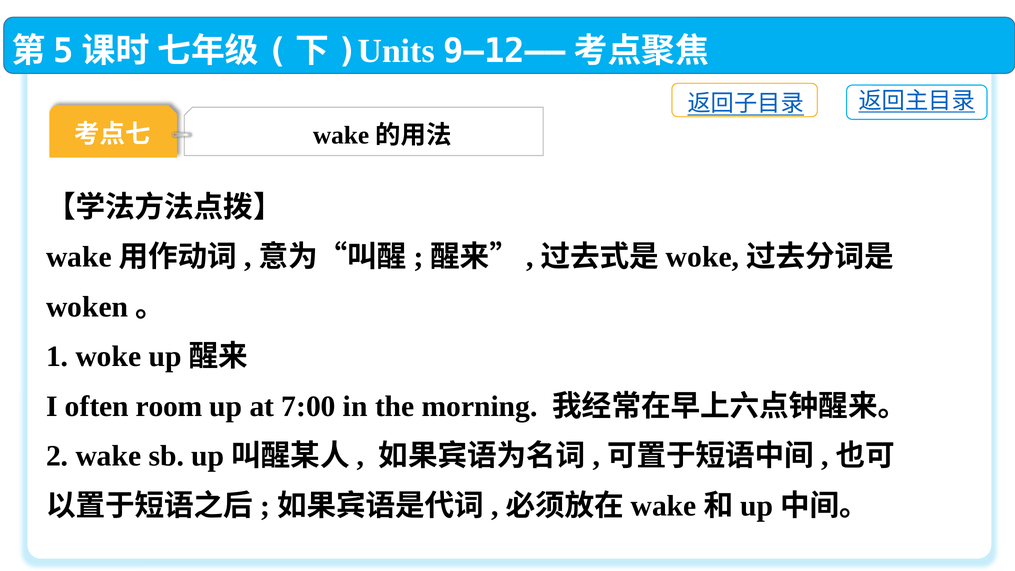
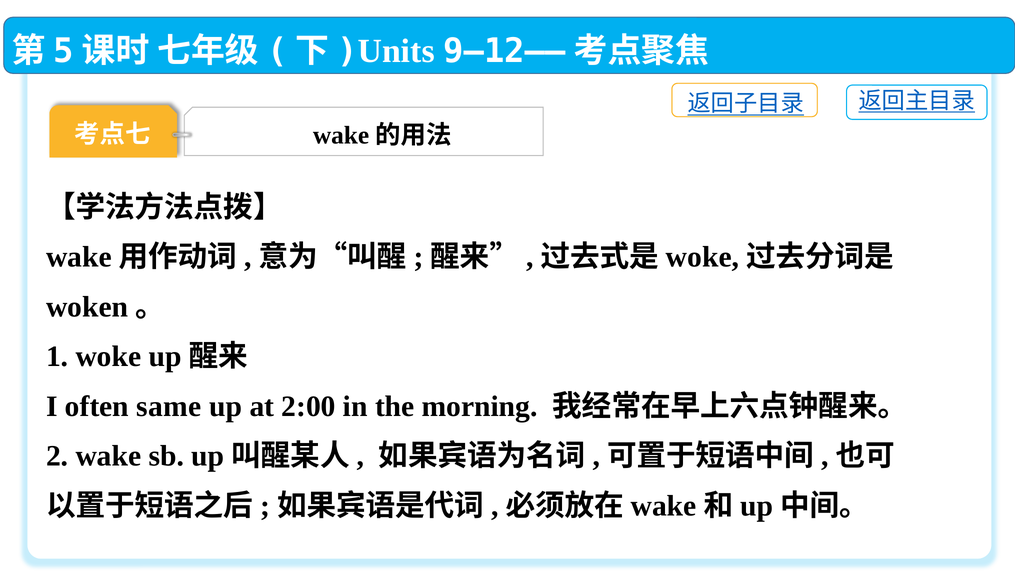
room: room -> same (169, 406)
7:00: 7:00 -> 2:00 (309, 406)
